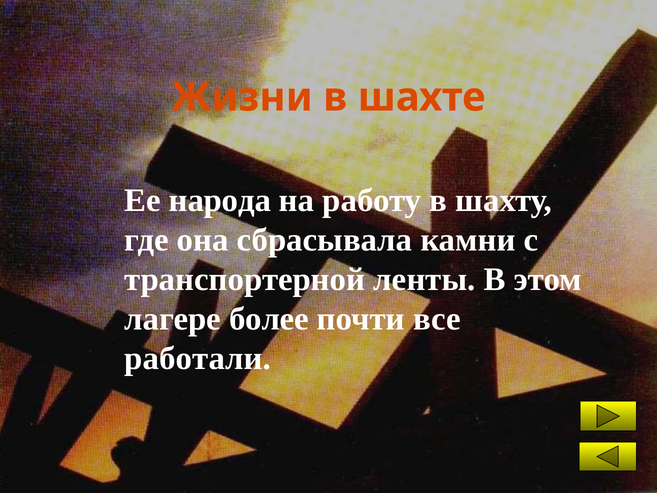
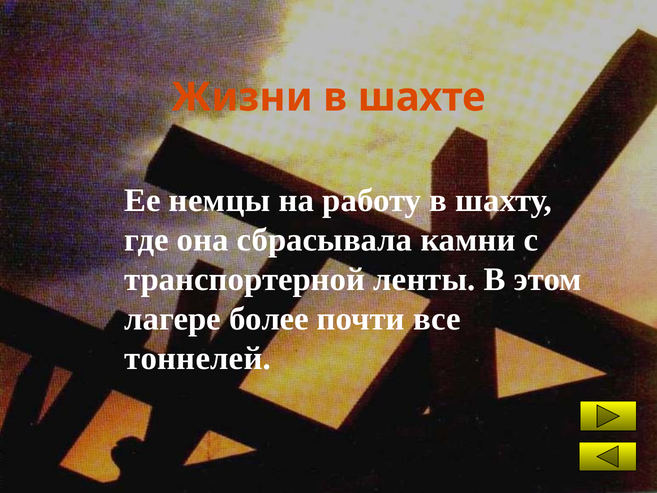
народа: народа -> немцы (220, 200)
работали: работали -> тоннелей (198, 358)
